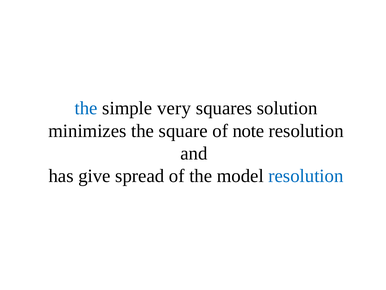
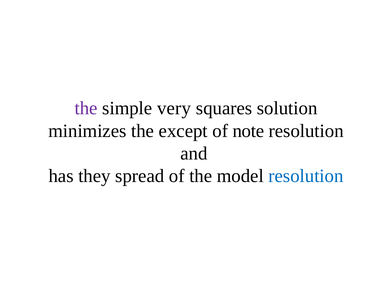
the colour: blue -> purple (86, 108)
square: square -> except (183, 131)
give: give -> they (94, 176)
